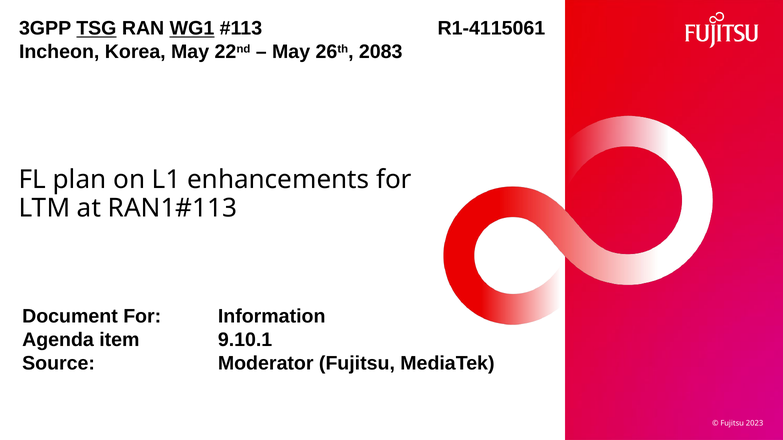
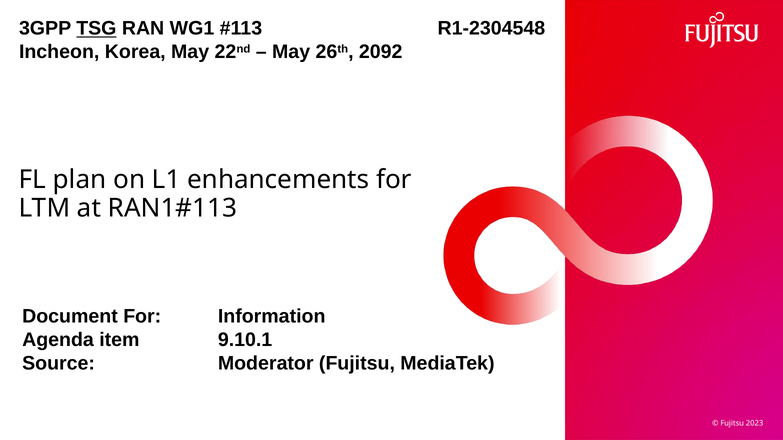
WG1 underline: present -> none (192, 28)
R1-4115061: R1-4115061 -> R1-2304548 (491, 28)
2083: 2083 -> 2092 (381, 52)
